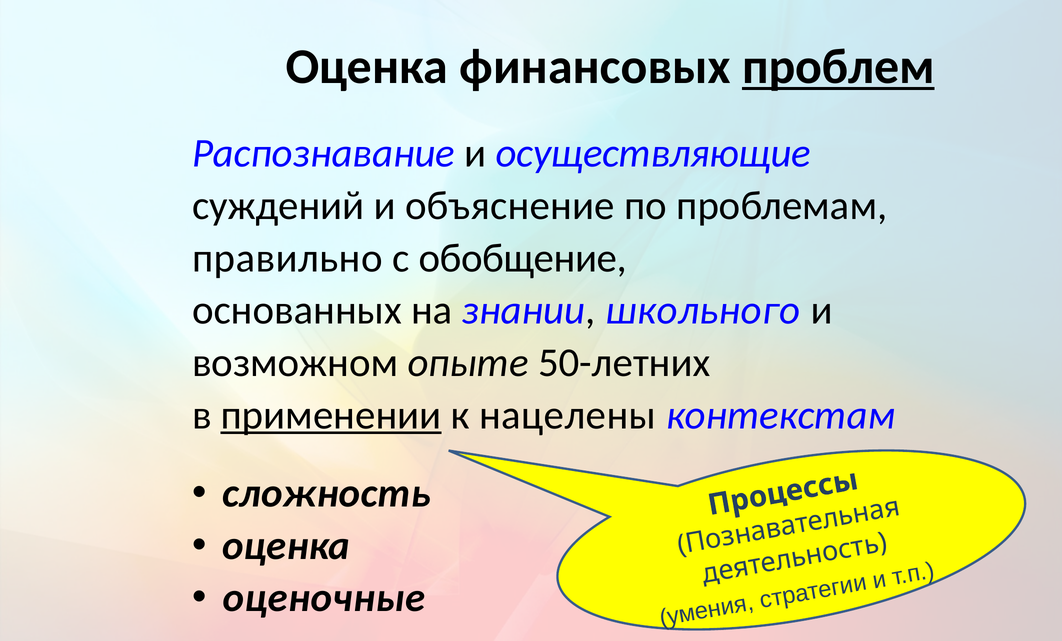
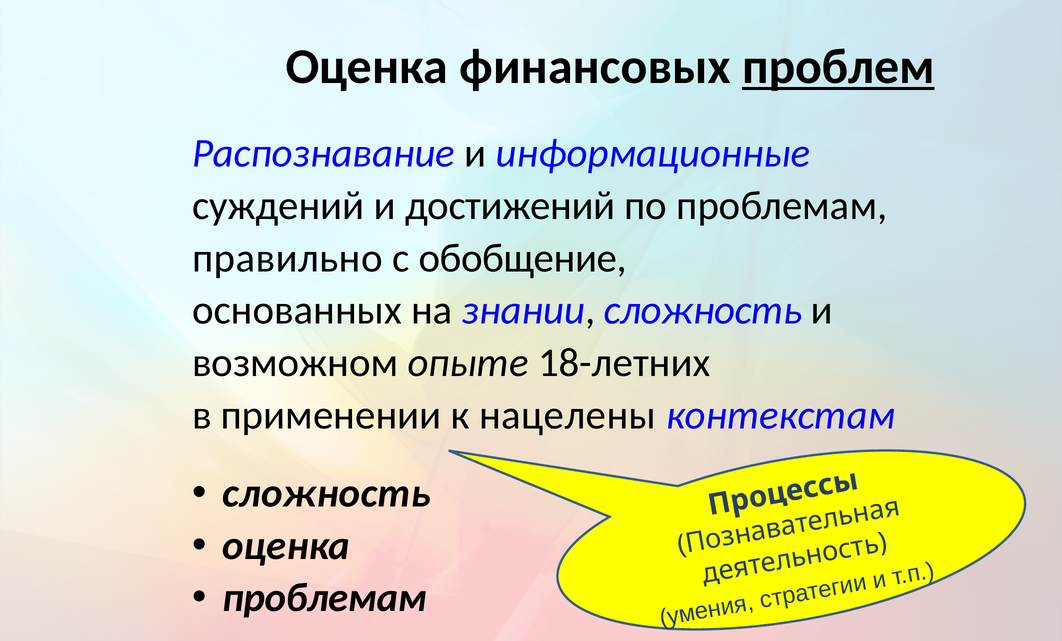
осуществляющие: осуществляющие -> информационные (653, 153)
объяснение: объяснение -> достижений (510, 206)
знании школьного: школьного -> сложность (703, 310)
50-летних: 50-летних -> 18-летних (624, 363)
применении underline: present -> none (331, 415)
оценочные: оценочные -> проблемам (324, 597)
